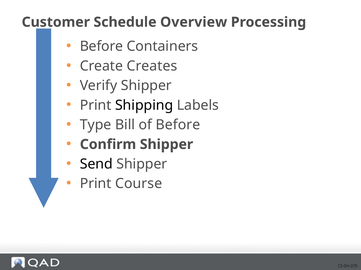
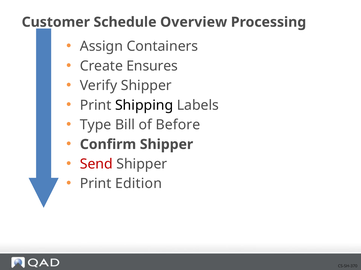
Before: Before -> Assign (101, 46)
Creates: Creates -> Ensures (152, 66)
Send colour: black -> red (96, 164)
Course: Course -> Edition (139, 184)
